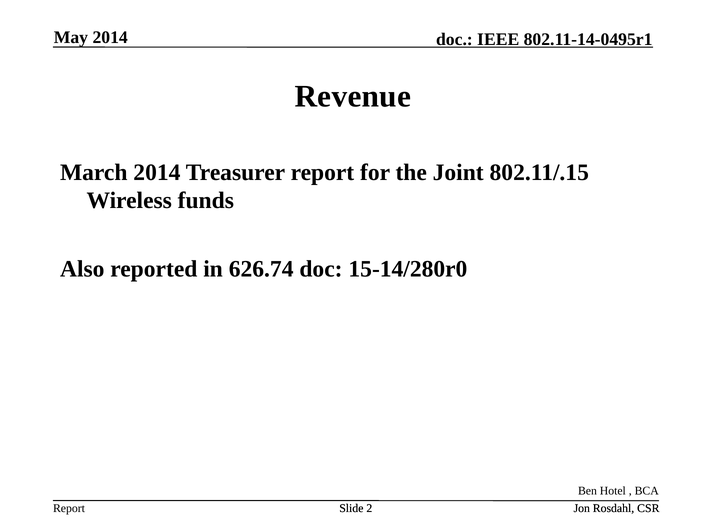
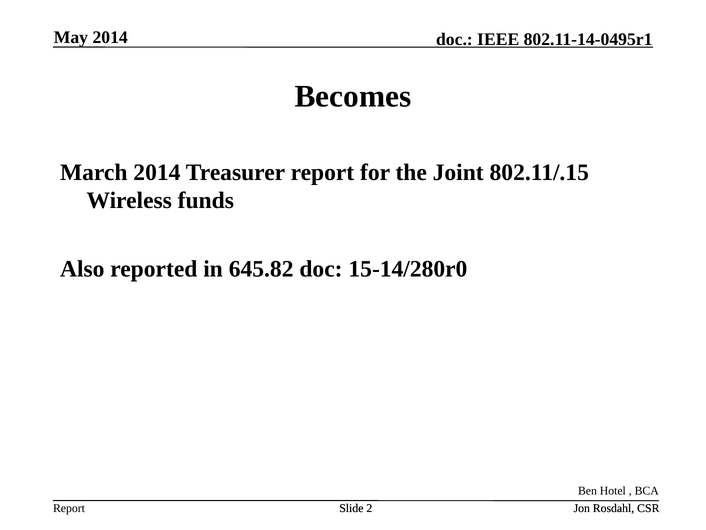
Revenue: Revenue -> Becomes (353, 96)
626.74: 626.74 -> 645.82 (261, 269)
